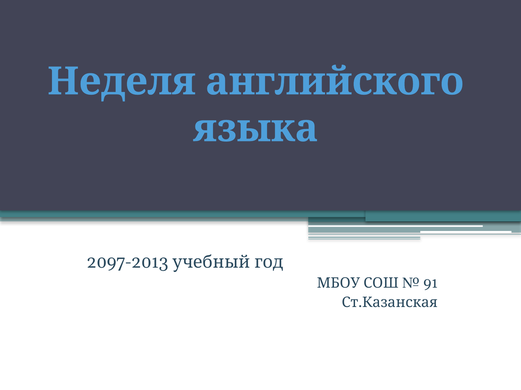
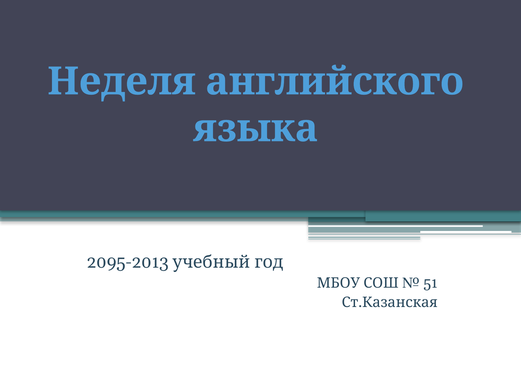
2097-2013: 2097-2013 -> 2095-2013 (128, 263)
91: 91 -> 51 (430, 284)
